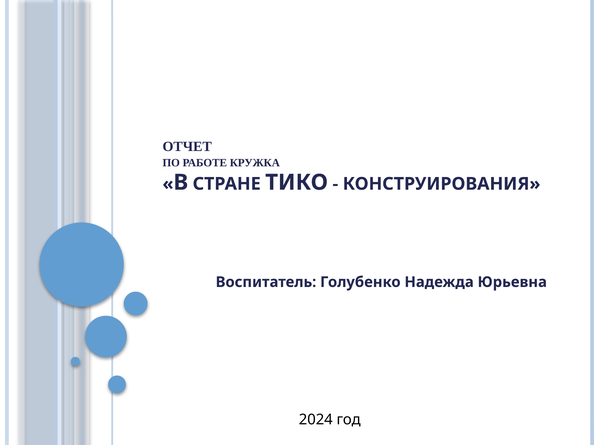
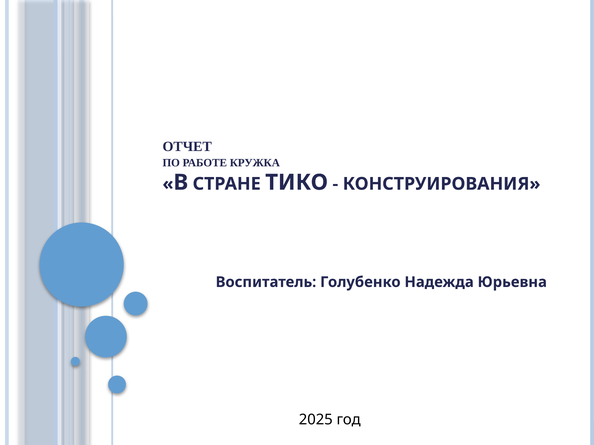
2024: 2024 -> 2025 (316, 420)
